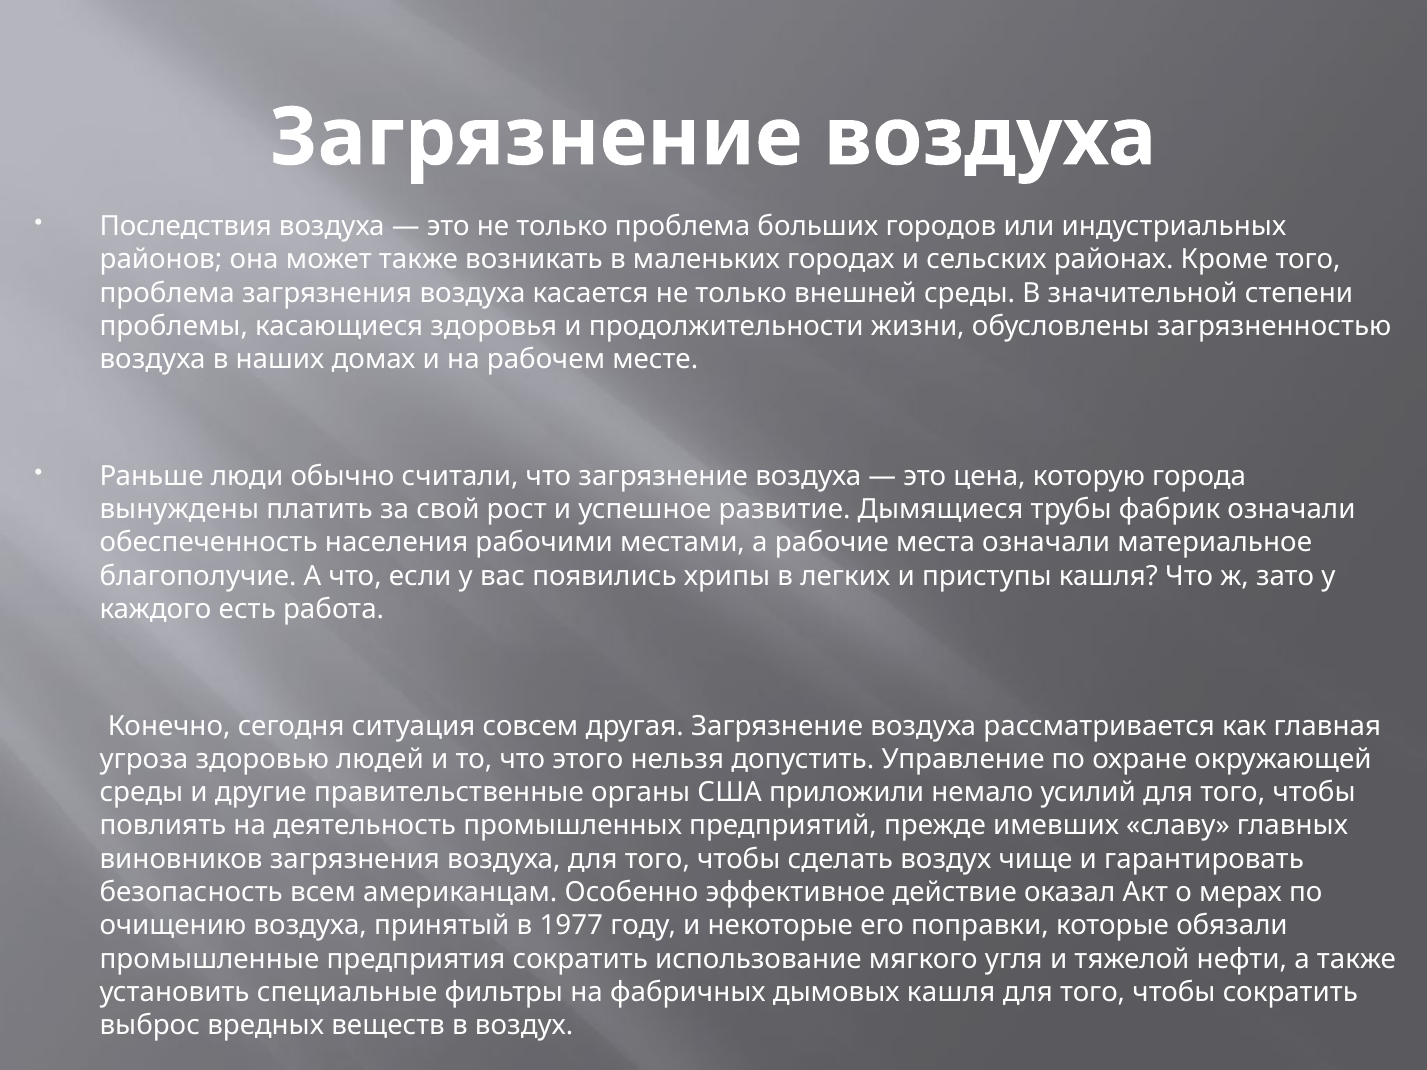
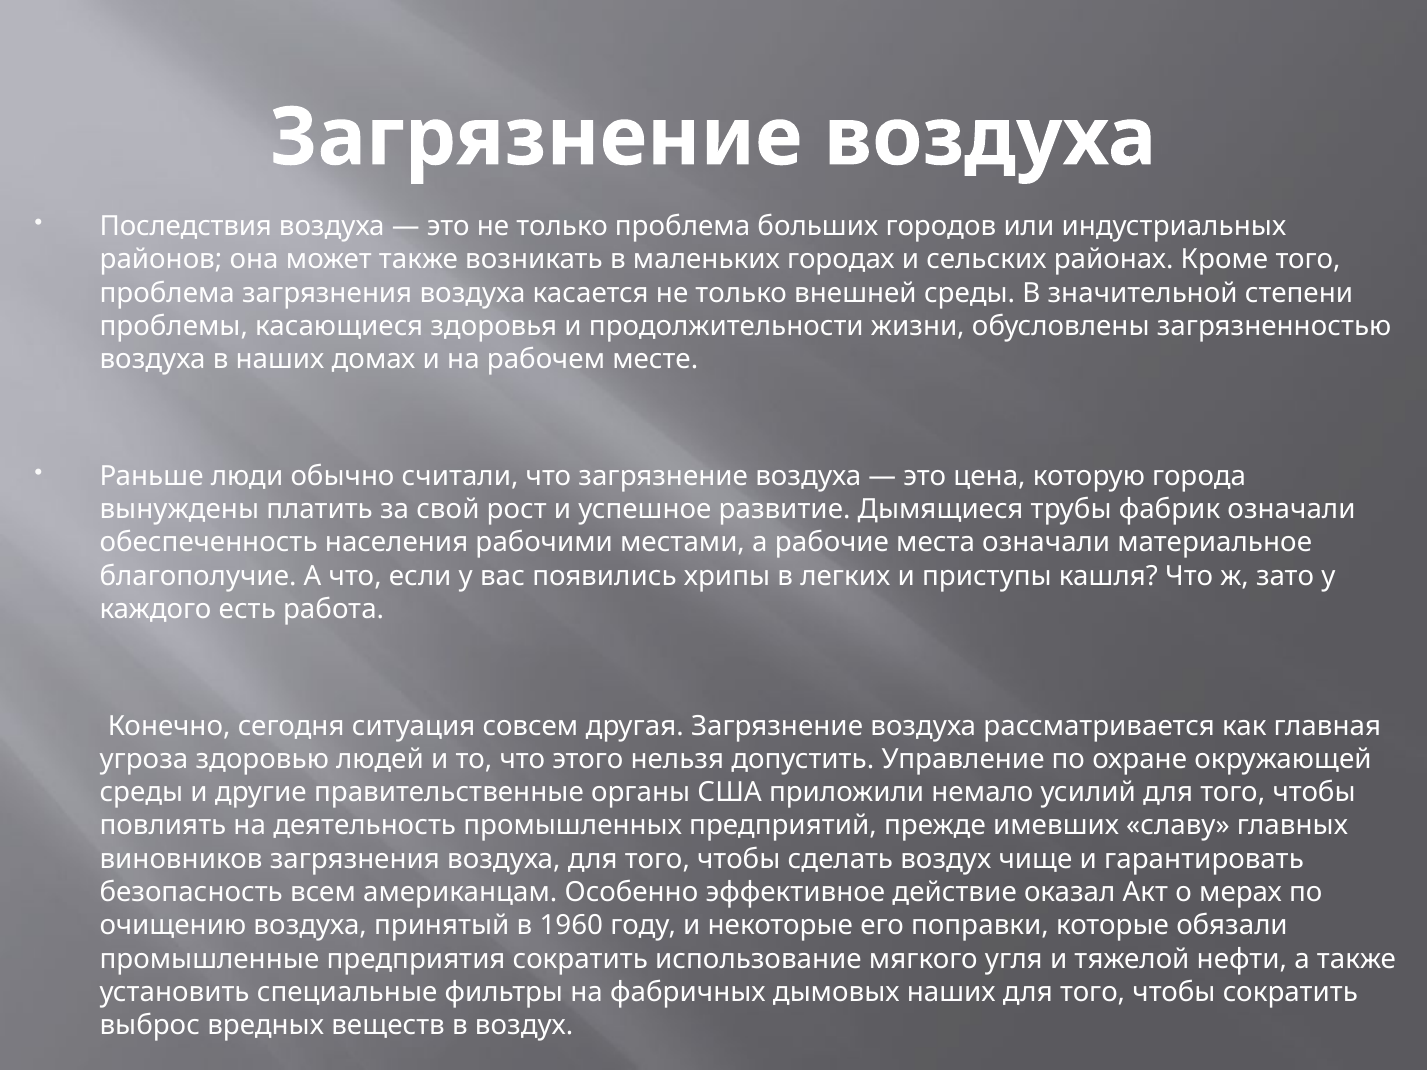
1977: 1977 -> 1960 (571, 926)
дымовых кашля: кашля -> наших (951, 993)
